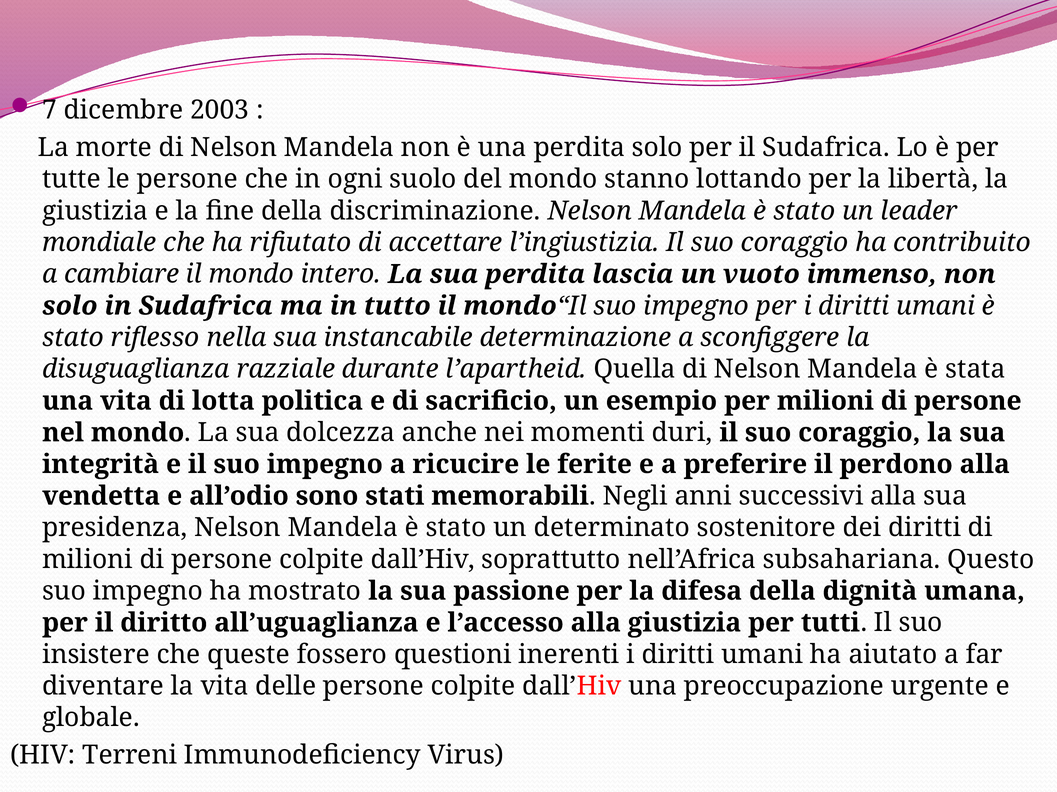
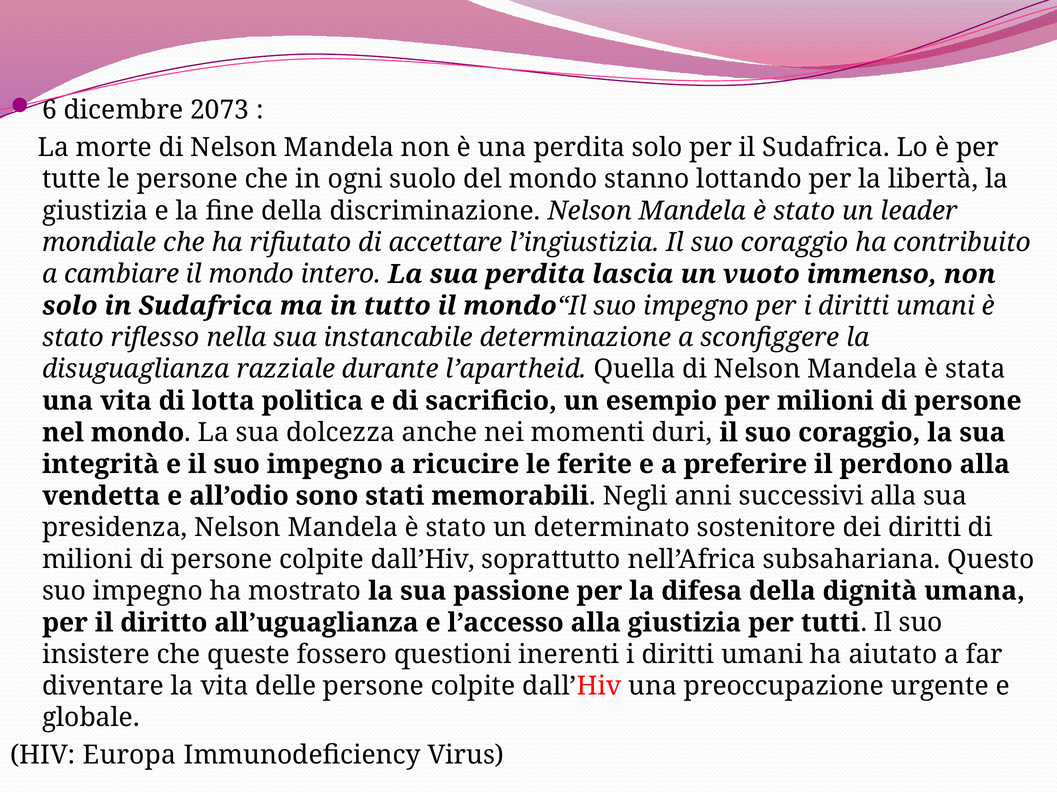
7: 7 -> 6 (49, 110)
2003: 2003 -> 2073 (220, 110)
Terreni: Terreni -> Europa (130, 756)
